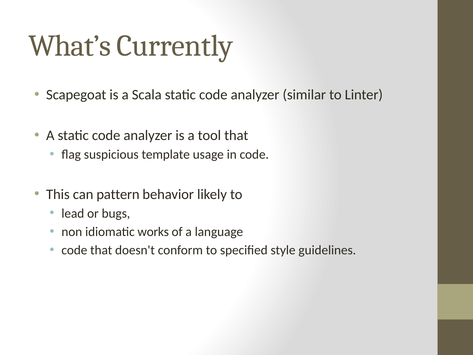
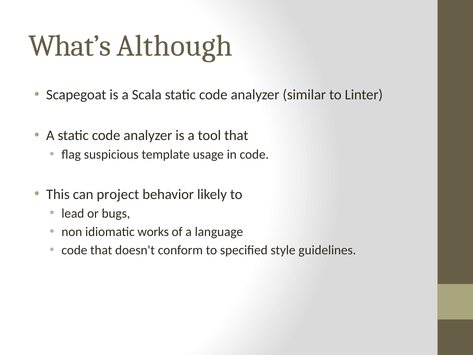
Currently: Currently -> Although (175, 46)
pattern: pattern -> project (118, 194)
